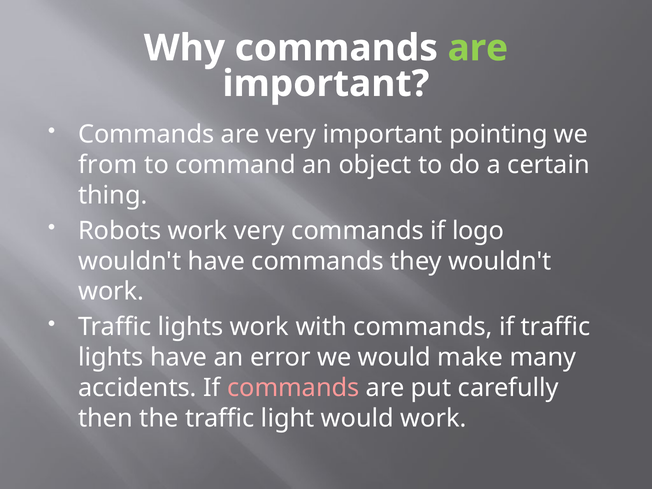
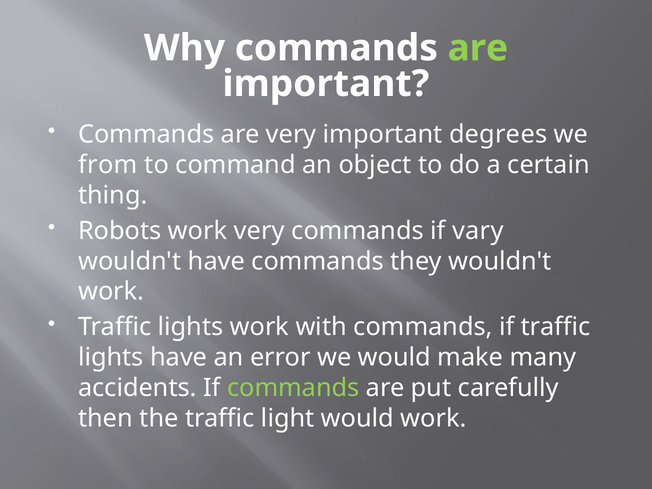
pointing: pointing -> degrees (498, 134)
logo: logo -> vary (478, 231)
commands colour: pink -> light green (293, 388)
